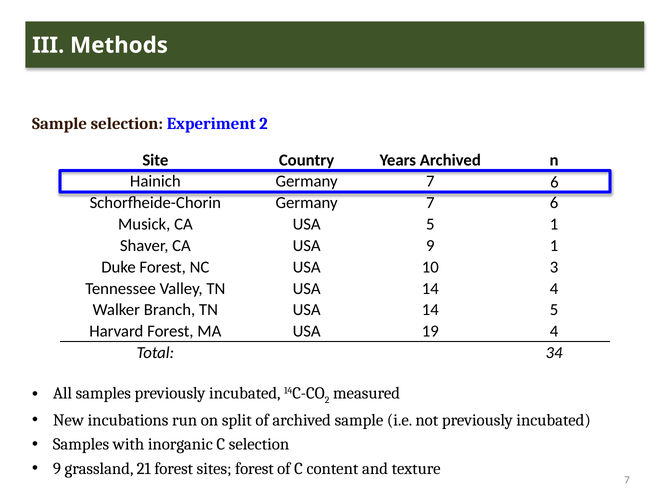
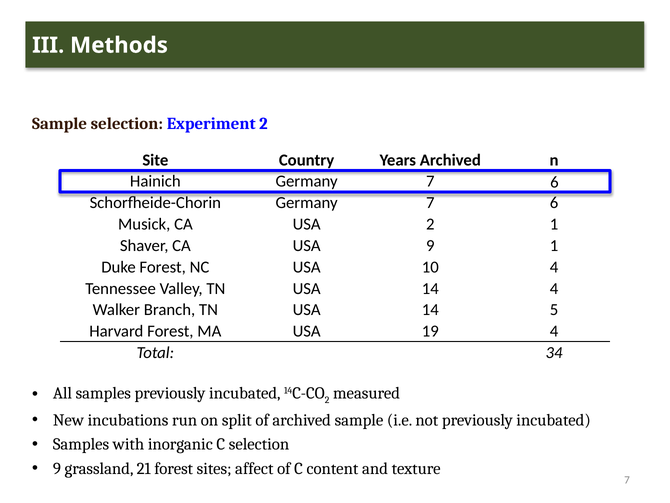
USA 5: 5 -> 2 (430, 224)
10 3: 3 -> 4 (554, 267)
sites forest: forest -> affect (254, 468)
